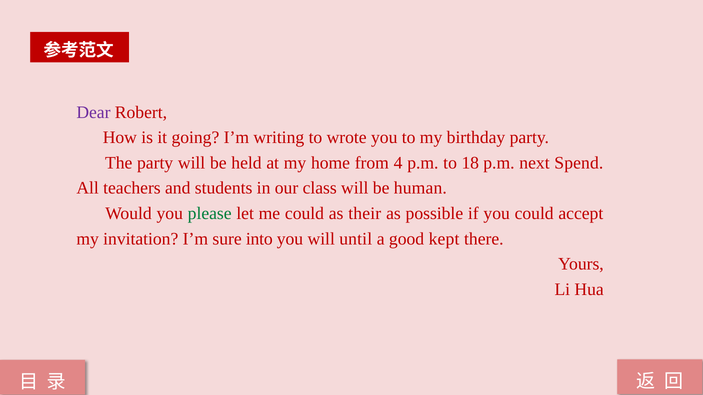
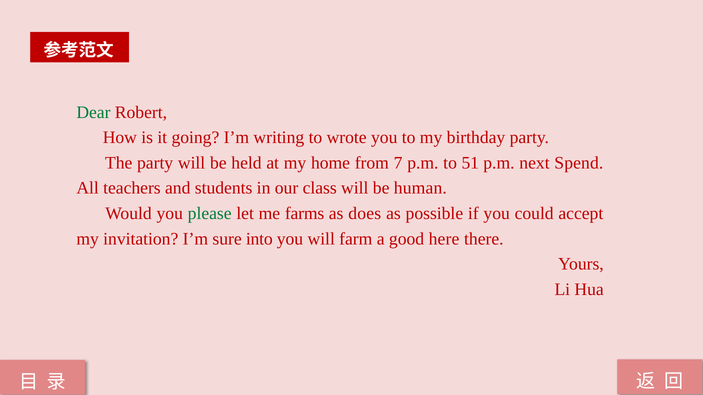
Dear colour: purple -> green (93, 112)
4: 4 -> 7 (398, 163)
18: 18 -> 51 (470, 163)
me could: could -> farms (305, 214)
their: their -> does (365, 214)
until: until -> farm (356, 239)
kept: kept -> here (444, 239)
